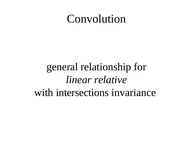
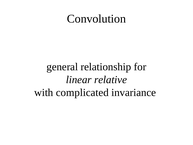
intersections: intersections -> complicated (82, 92)
